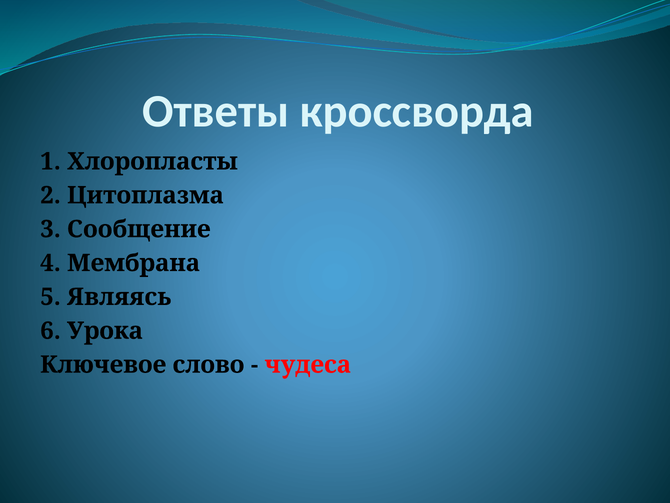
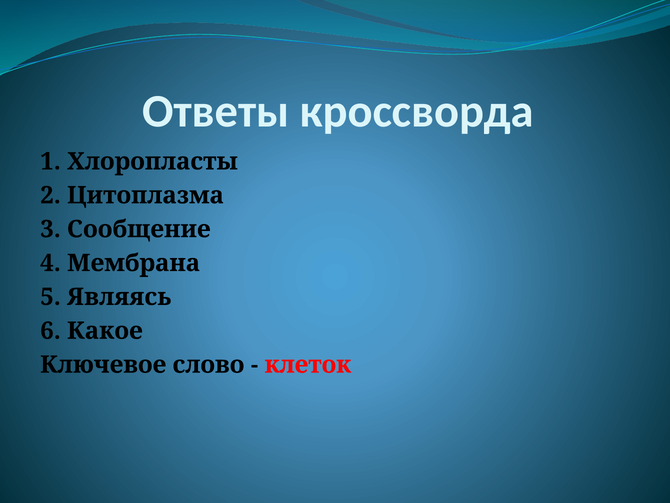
Урока: Урока -> Какое (105, 331)
чудеса: чудеса -> клеток (308, 364)
